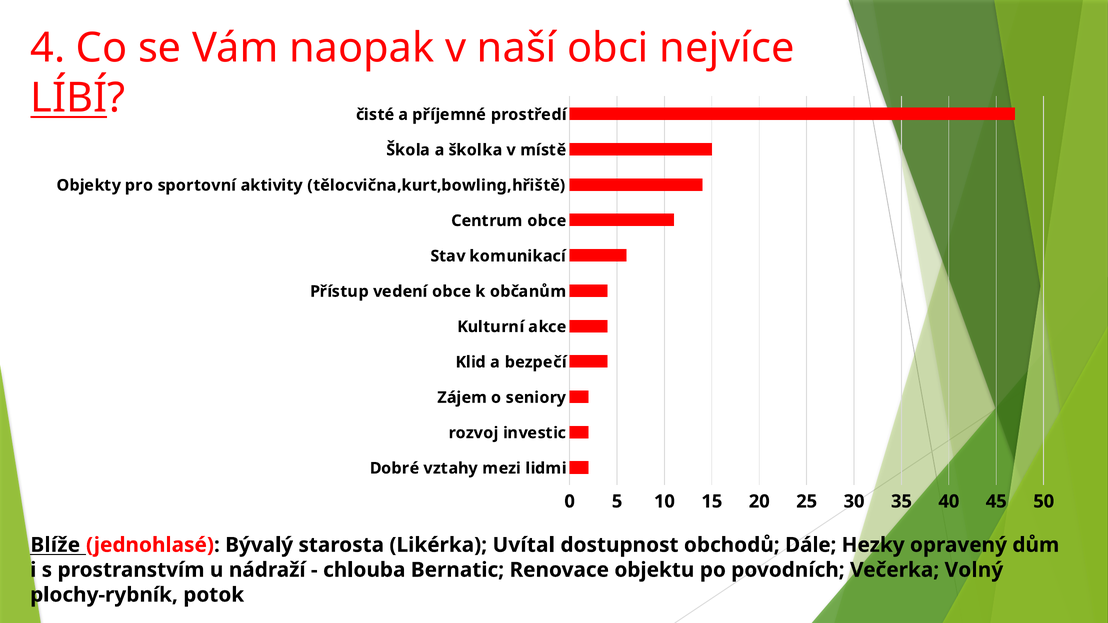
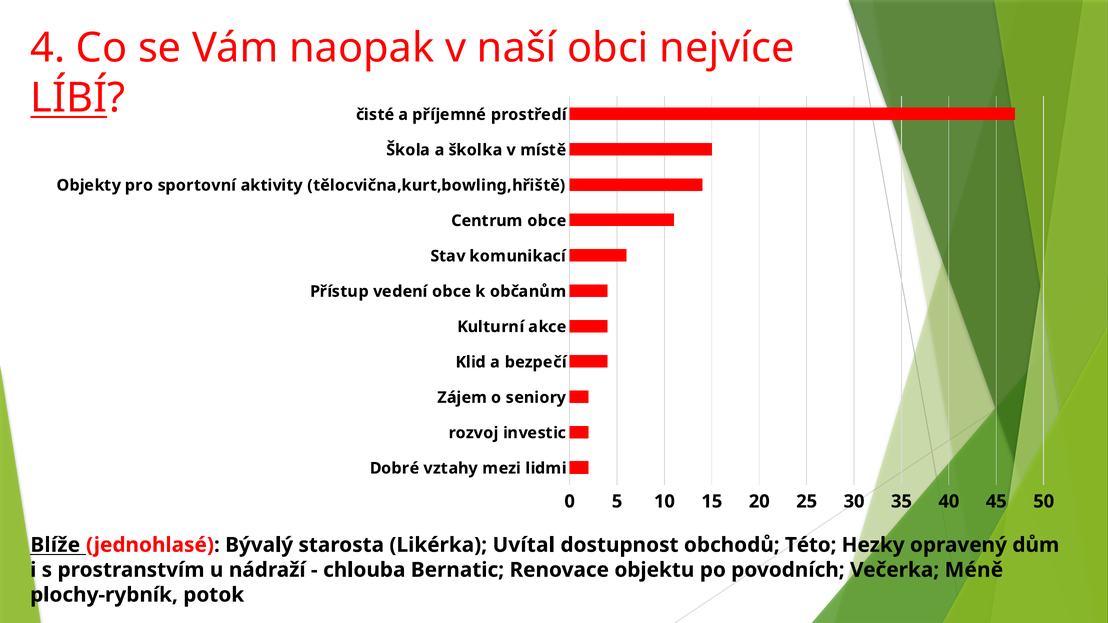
Dále: Dále -> Této (811, 545)
Volný: Volný -> Méně (974, 570)
